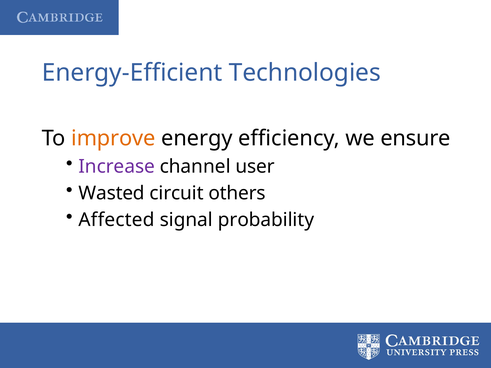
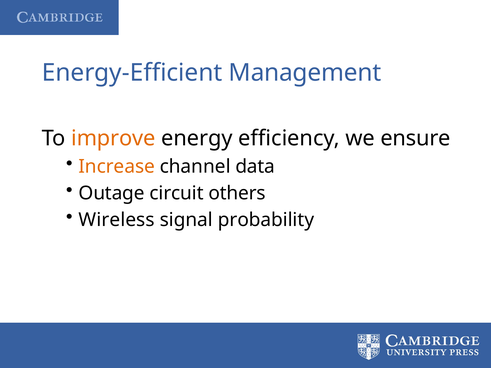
Technologies: Technologies -> Management (305, 73)
Increase colour: purple -> orange (117, 167)
user: user -> data (255, 167)
Wasted: Wasted -> Outage (112, 193)
Affected: Affected -> Wireless (117, 220)
